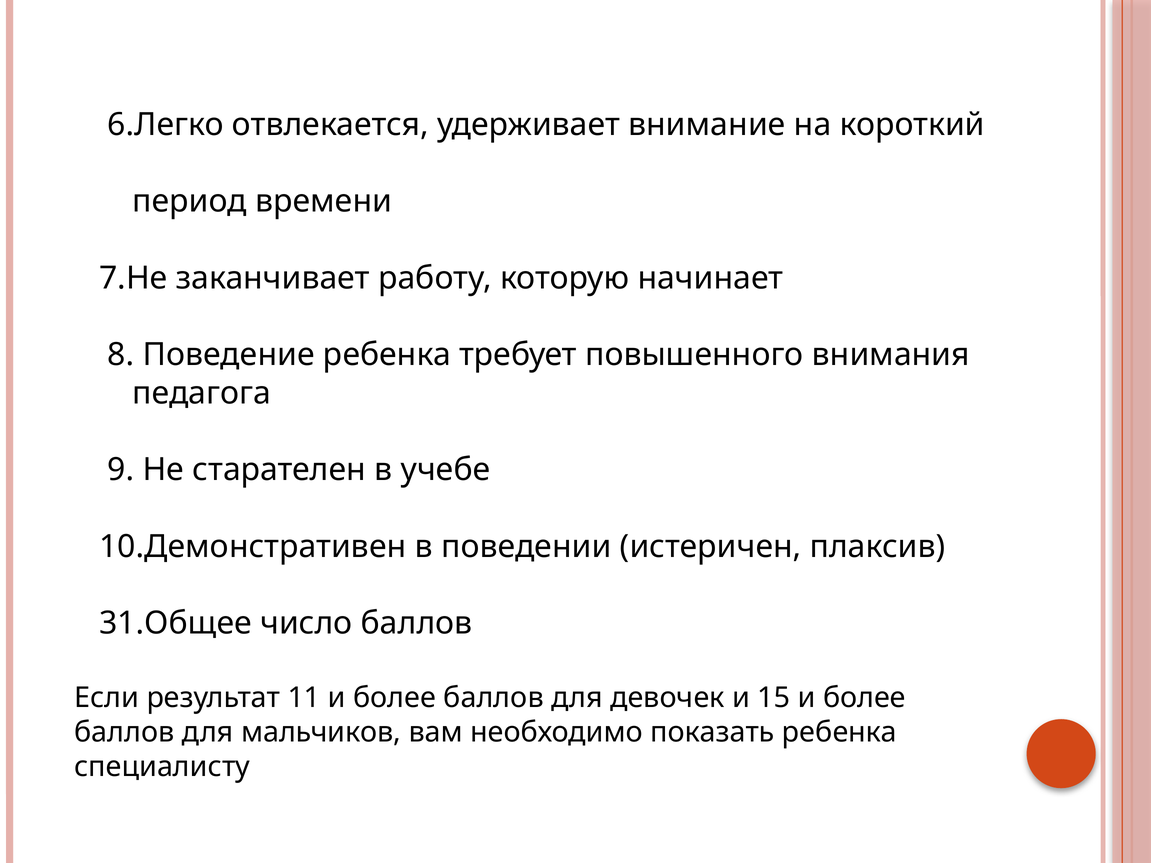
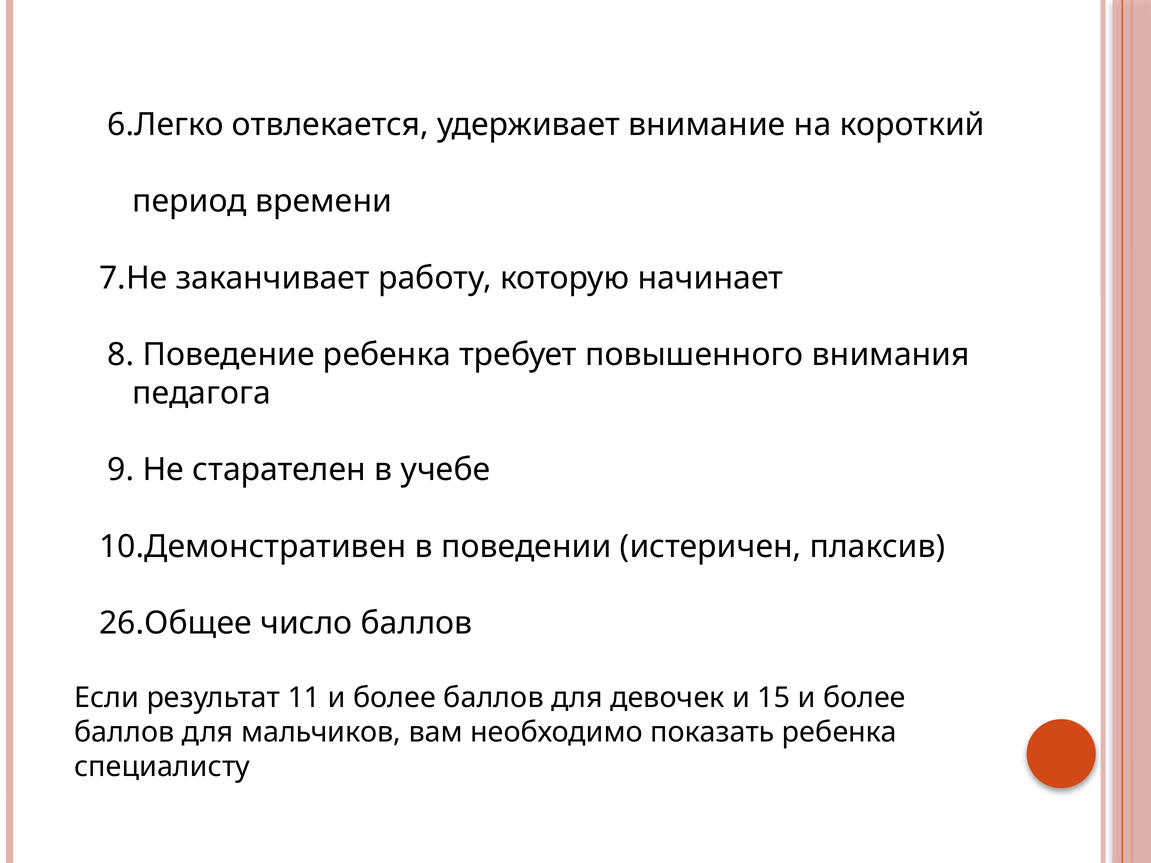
31.Общее: 31.Общее -> 26.Общее (175, 624)
